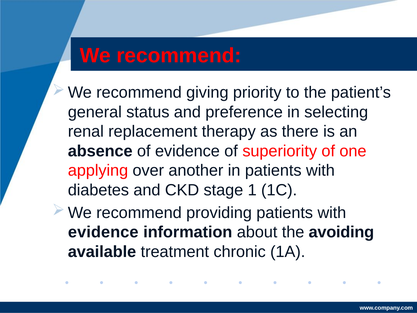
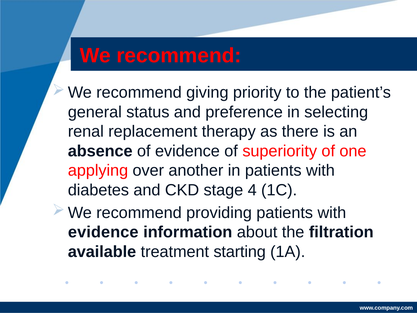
1: 1 -> 4 (252, 190)
avoiding: avoiding -> filtration (341, 232)
chronic: chronic -> starting (240, 252)
